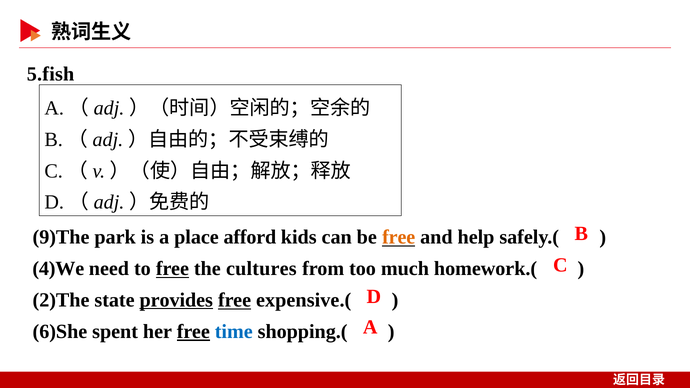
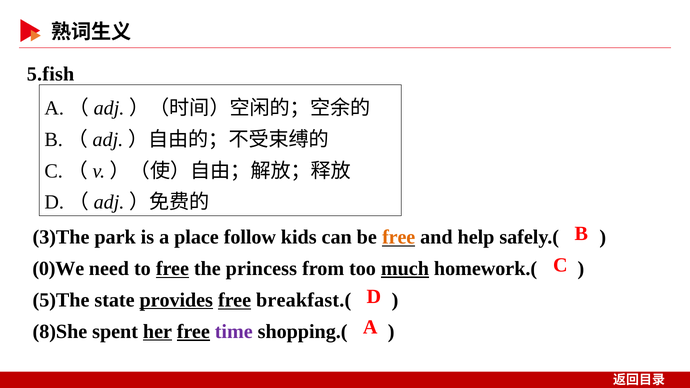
9)The: 9)The -> 3)The (61, 237)
afford: afford -> follow (250, 237)
4)We: 4)We -> 0)We (58, 269)
cultures: cultures -> princess (261, 269)
much underline: none -> present (405, 269)
2)The: 2)The -> 5)The (61, 300)
expensive.(: expensive.( -> breakfast.( (304, 300)
6)She: 6)She -> 8)She (60, 331)
her underline: none -> present (157, 331)
time colour: blue -> purple (234, 331)
